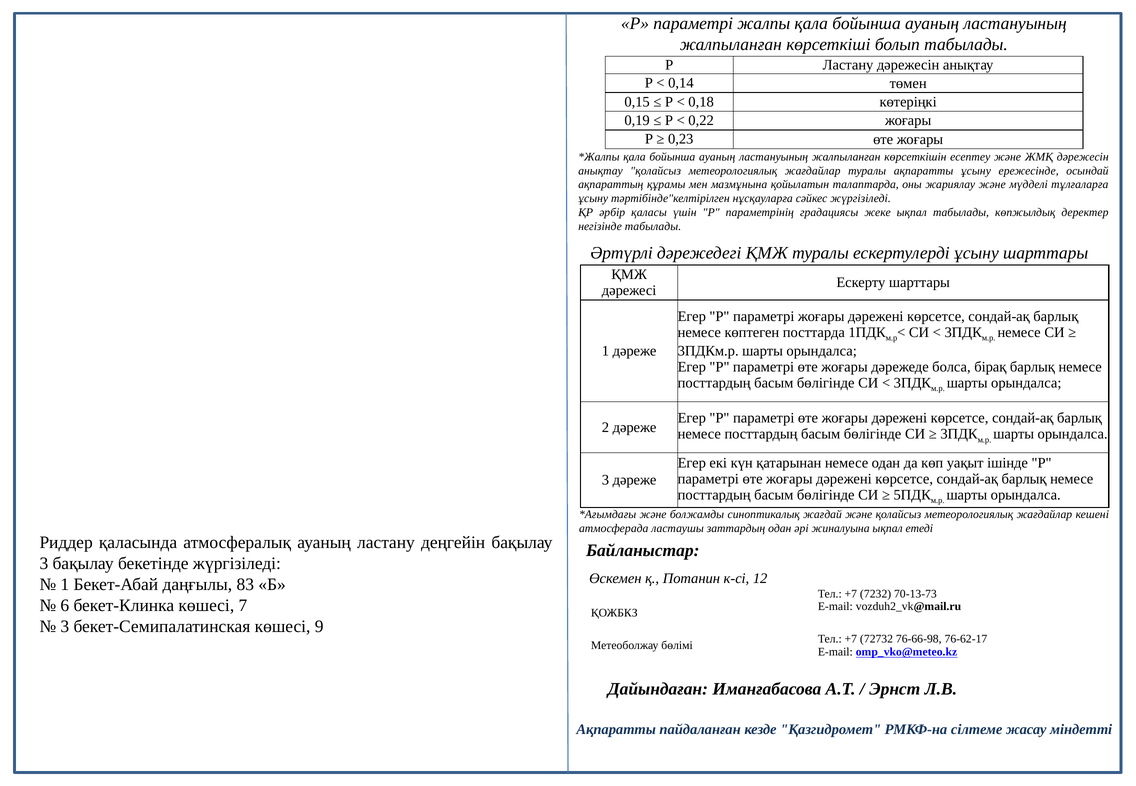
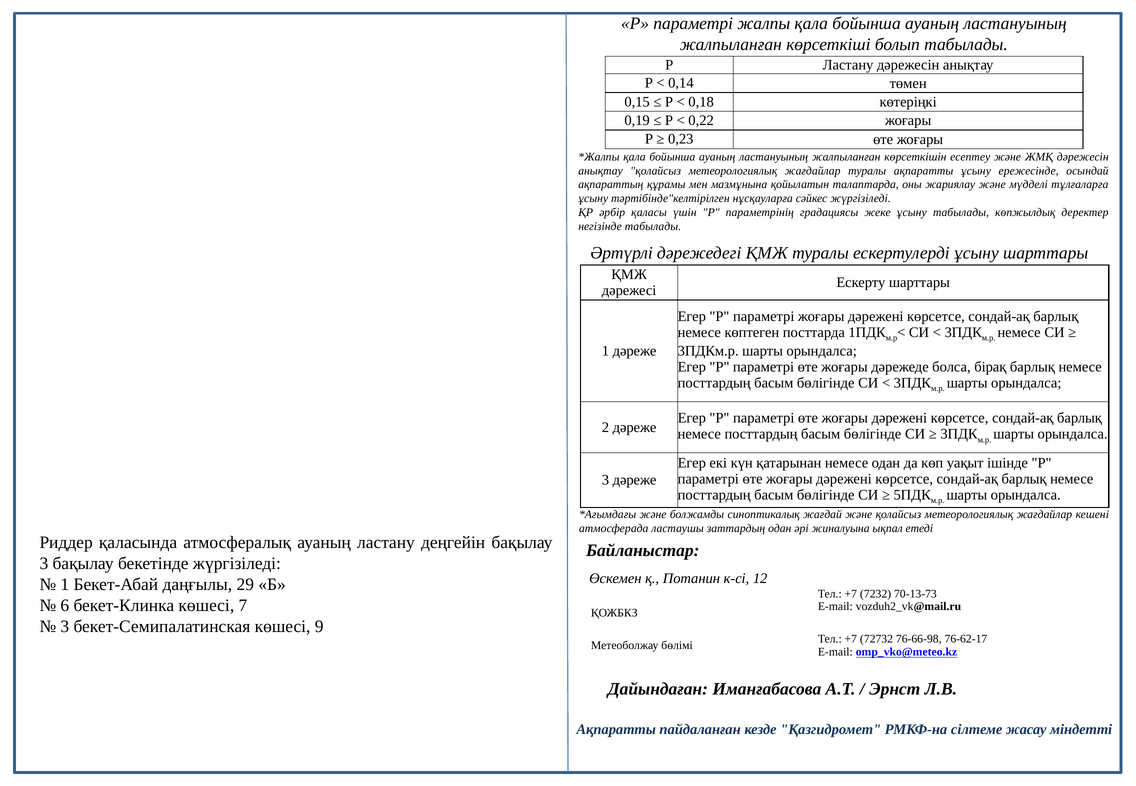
жеке ықпал: ықпал -> ұсыну (912, 213)
83: 83 -> 29 (245, 585)
